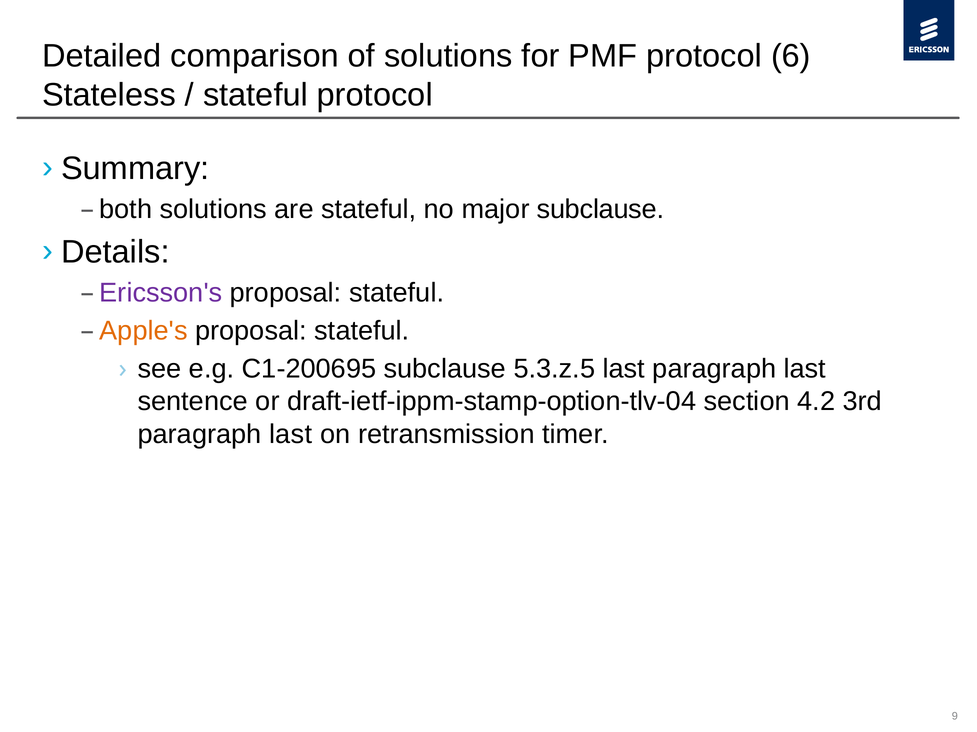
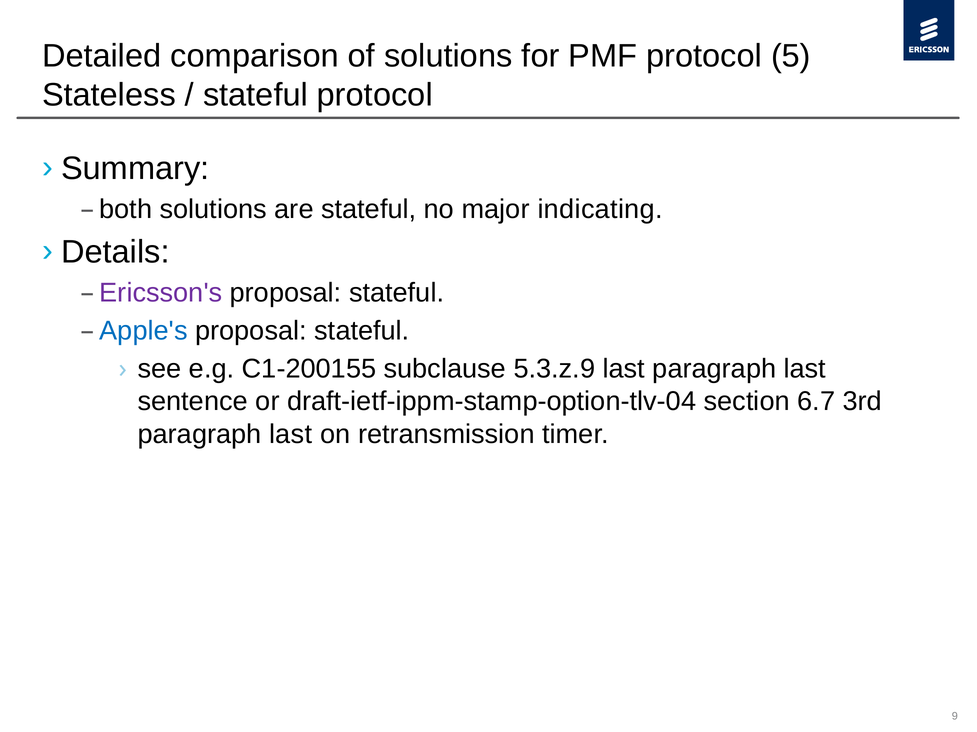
6: 6 -> 5 (791, 56)
major subclause: subclause -> indicating (600, 210)
Apple's colour: orange -> blue (143, 331)
C1-200695: C1-200695 -> C1-200155 (309, 369)
5.3.z.5: 5.3.z.5 -> 5.3.z.9 (554, 369)
4.2: 4.2 -> 6.7 (816, 402)
